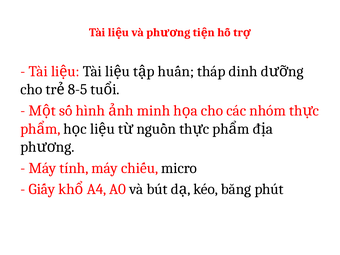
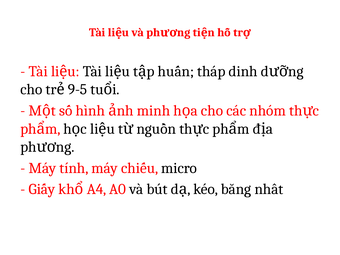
8-5: 8-5 -> 9-5 (78, 89)
phút: phút -> nhất (269, 189)
